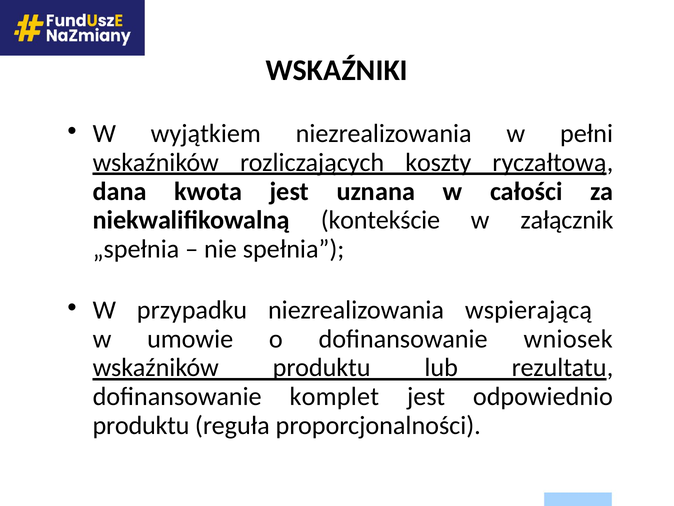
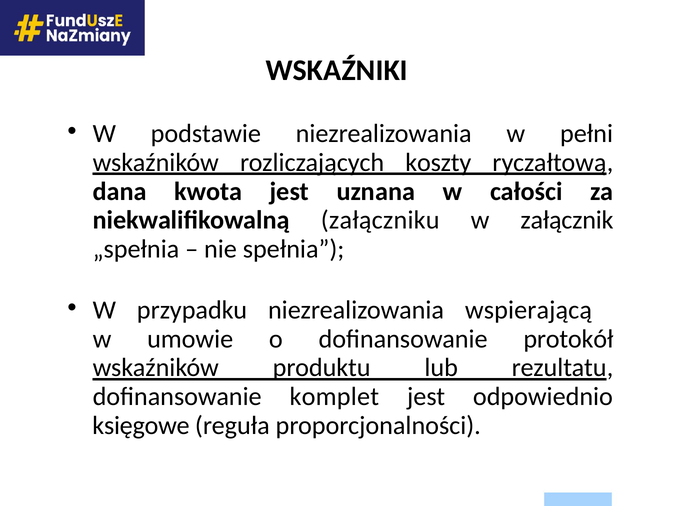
wyjątkiem: wyjątkiem -> podstawie (206, 134)
kontekście: kontekście -> załączniku (380, 220)
wniosek: wniosek -> protokół (568, 339)
produktu: produktu -> księgowe (141, 425)
